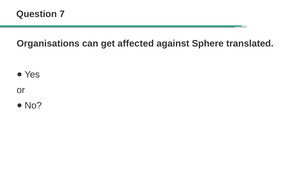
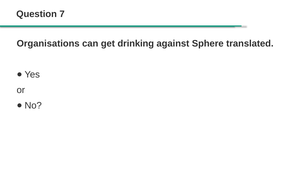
affected: affected -> drinking (136, 44)
